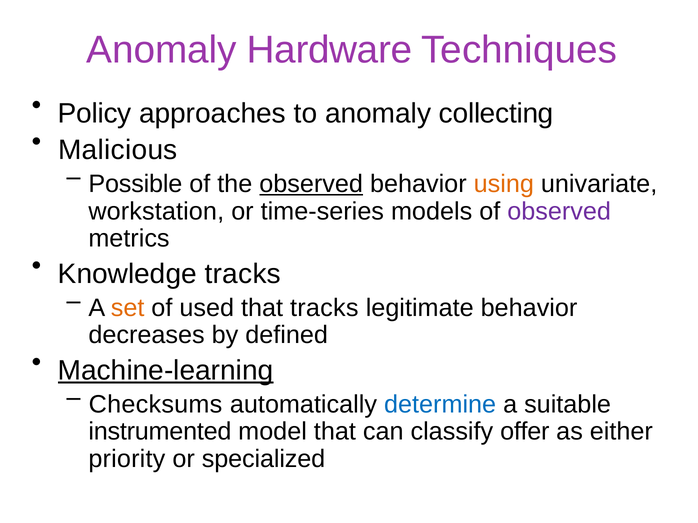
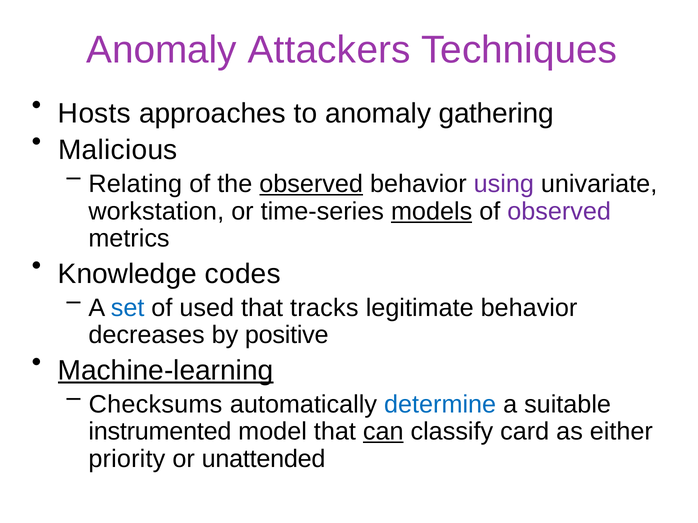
Hardware: Hardware -> Attackers (329, 50)
Policy: Policy -> Hosts (94, 114)
collecting: collecting -> gathering (496, 114)
Possible: Possible -> Relating (135, 184)
using colour: orange -> purple (504, 184)
models underline: none -> present (432, 211)
Knowledge tracks: tracks -> codes (243, 274)
set colour: orange -> blue (128, 308)
defined: defined -> positive (287, 335)
can underline: none -> present (383, 432)
offer: offer -> card (525, 432)
specialized: specialized -> unattended (264, 459)
